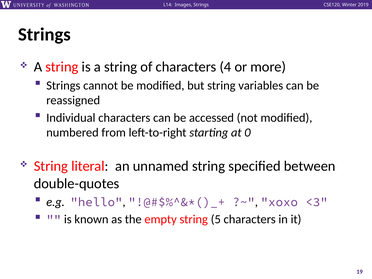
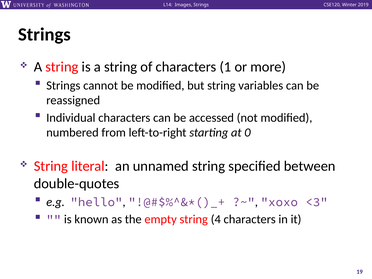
4: 4 -> 1 (225, 67)
5: 5 -> 4 (216, 219)
